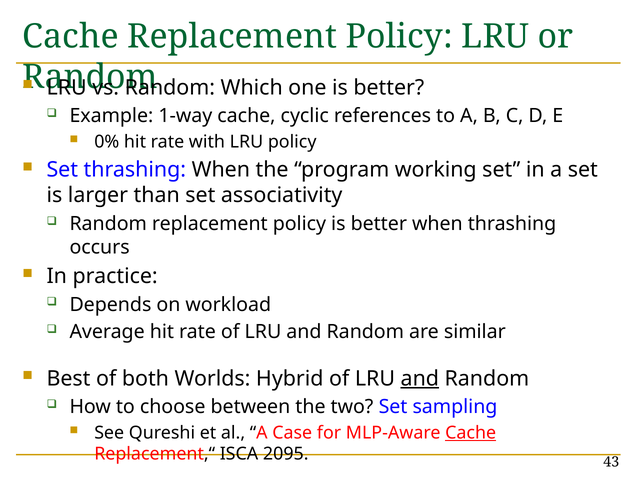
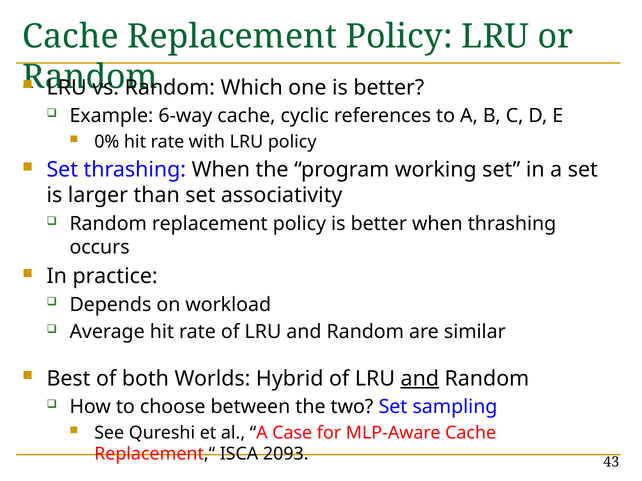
1-way: 1-way -> 6-way (185, 116)
Cache underline: present -> none (471, 433)
2095: 2095 -> 2093 (286, 455)
